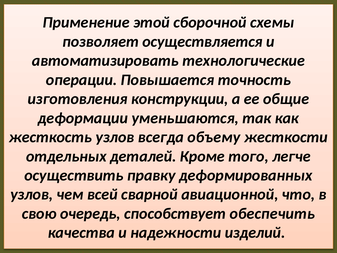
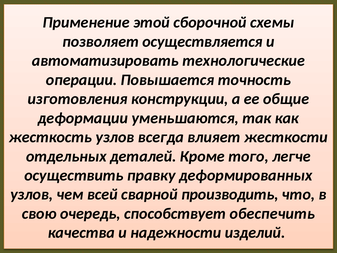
объему: объему -> влияет (214, 137)
авиационной: авиационной -> производить (230, 194)
